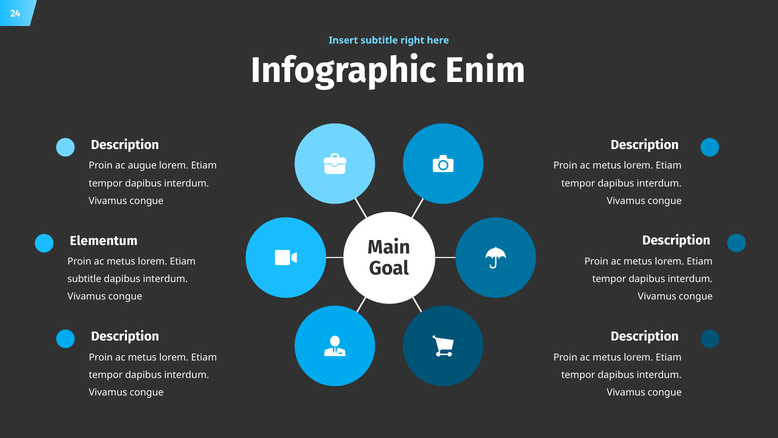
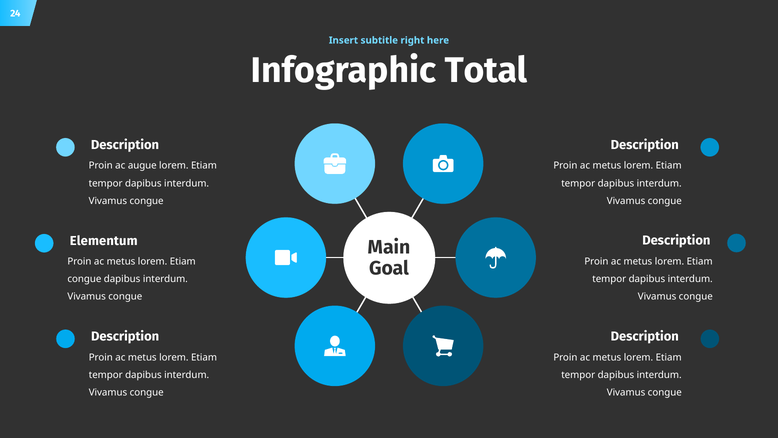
Enim: Enim -> Total (486, 70)
subtitle: subtitle -> congue (84, 279)
